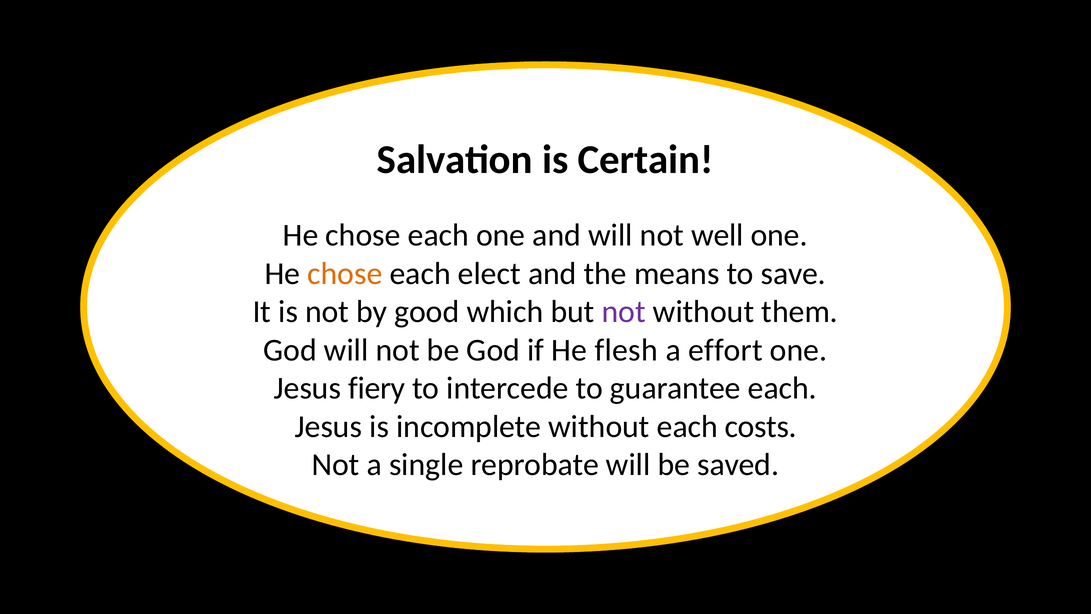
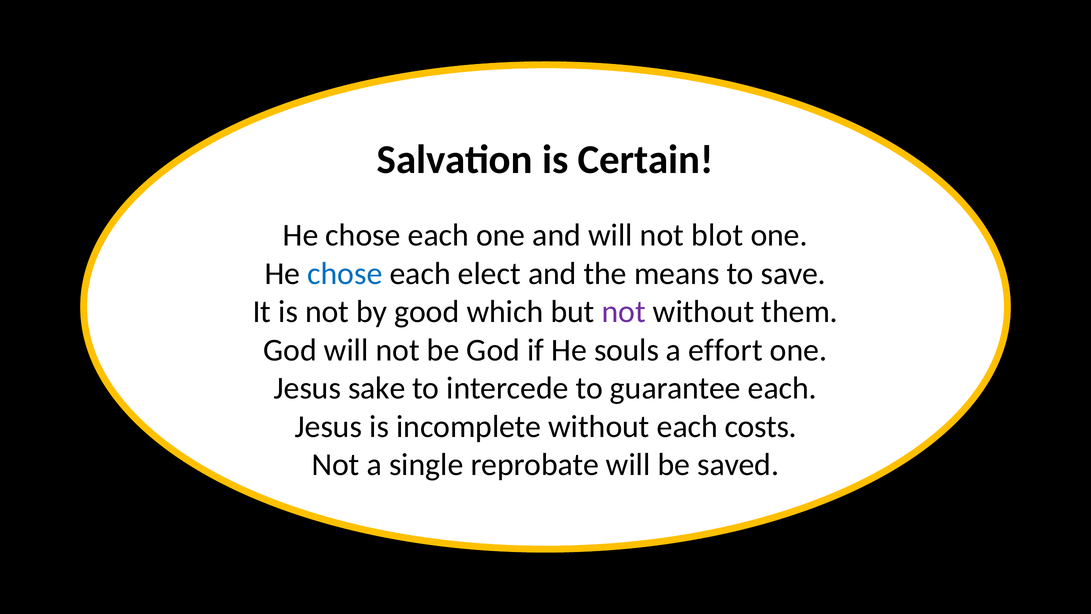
well: well -> blot (717, 235)
chose colour: orange -> blue (345, 273)
flesh: flesh -> souls (627, 350)
fiery: fiery -> sake (377, 388)
